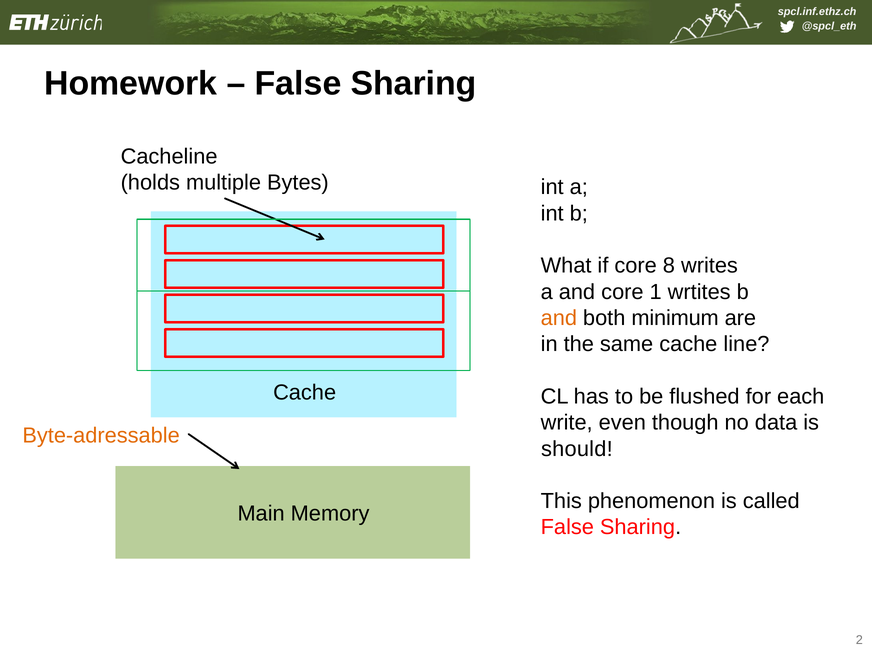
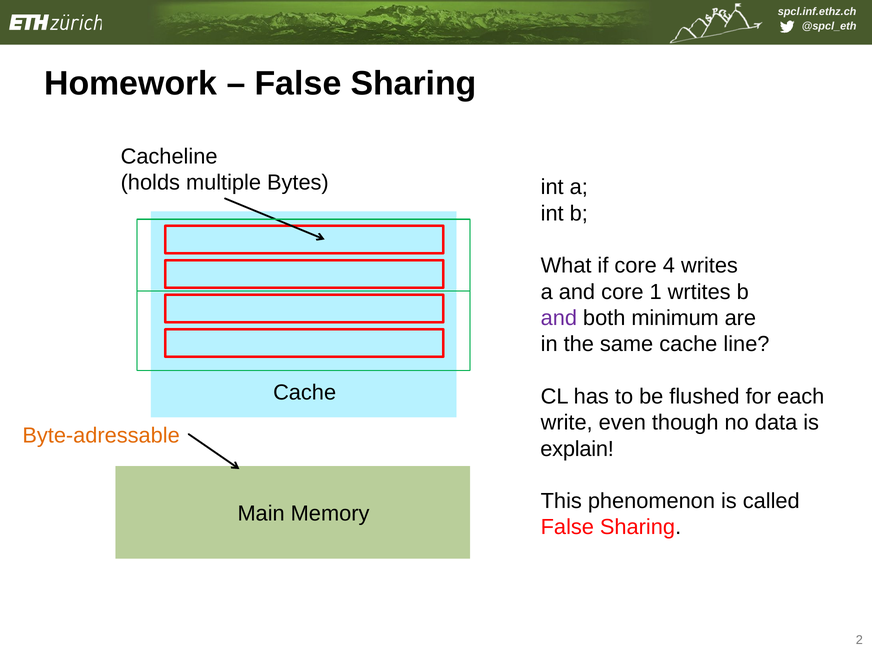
8: 8 -> 4 (669, 266)
and colour: orange -> purple (559, 318)
should: should -> explain (577, 449)
